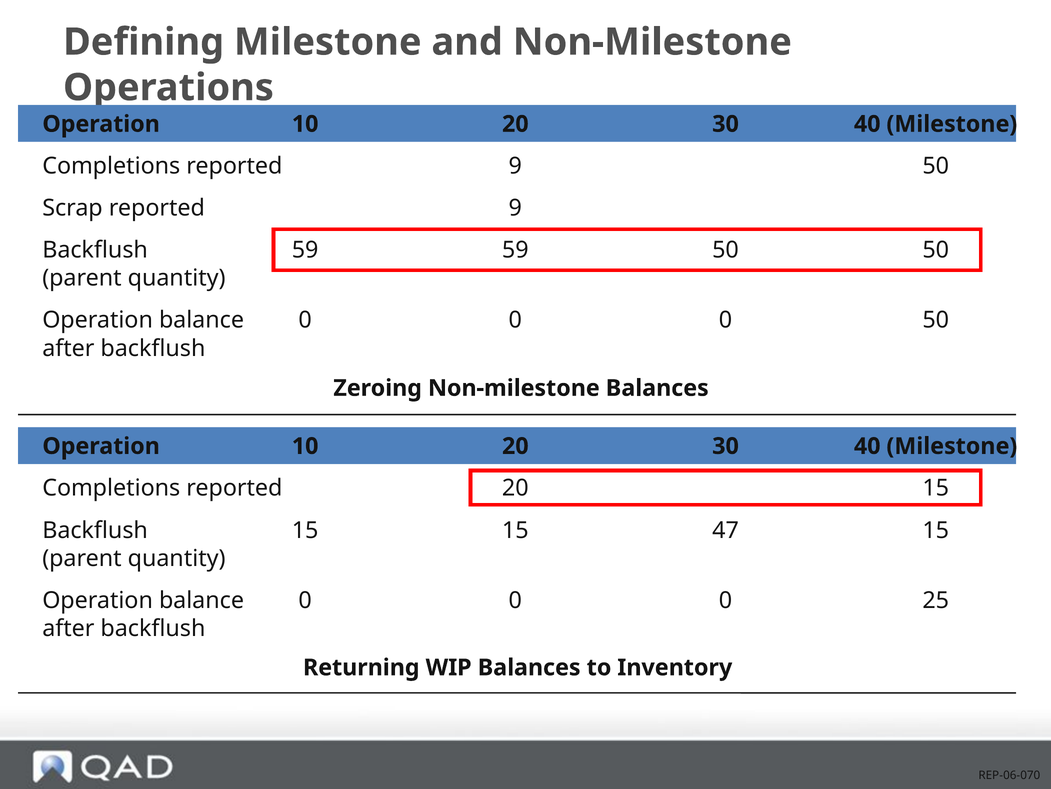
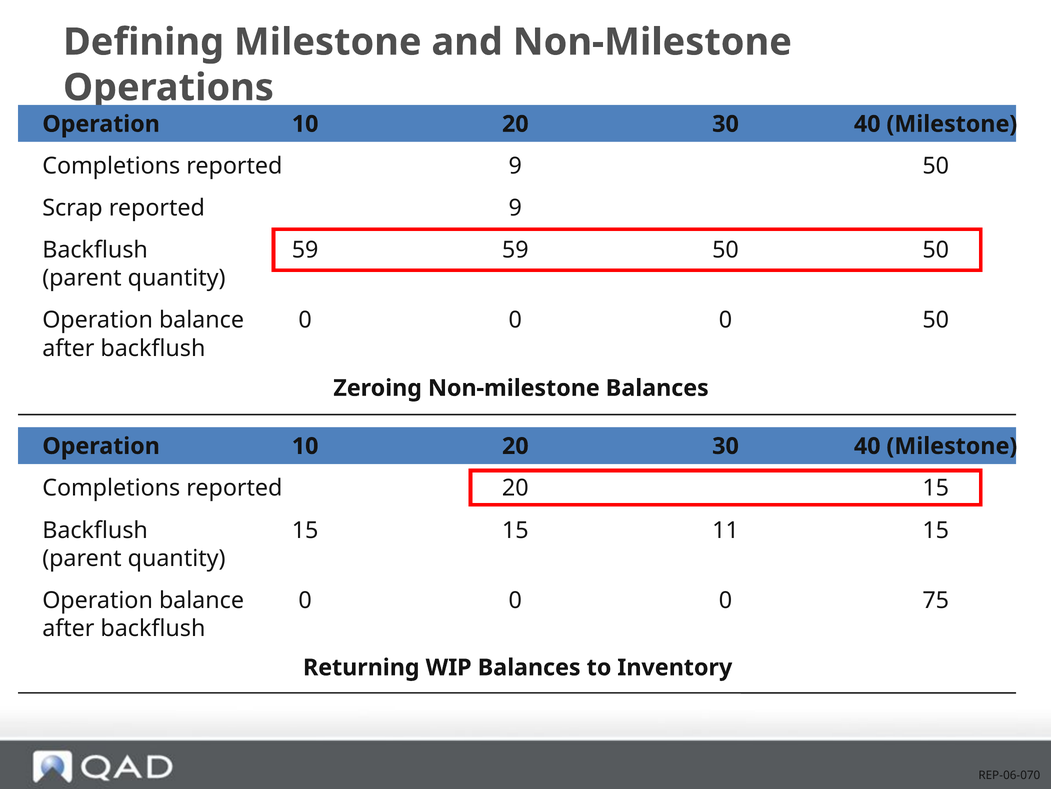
47: 47 -> 11 (726, 530)
25: 25 -> 75 (936, 600)
